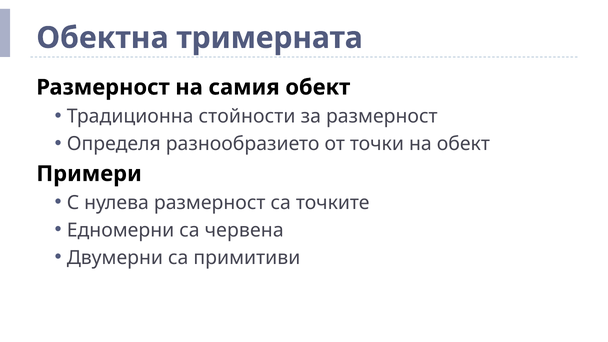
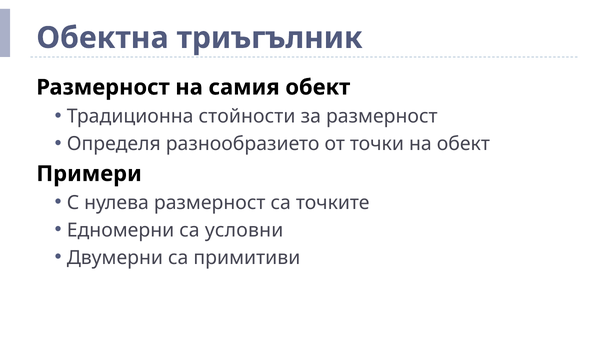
тримерната: тримерната -> триъгълник (270, 38)
червена: червена -> условни (244, 230)
